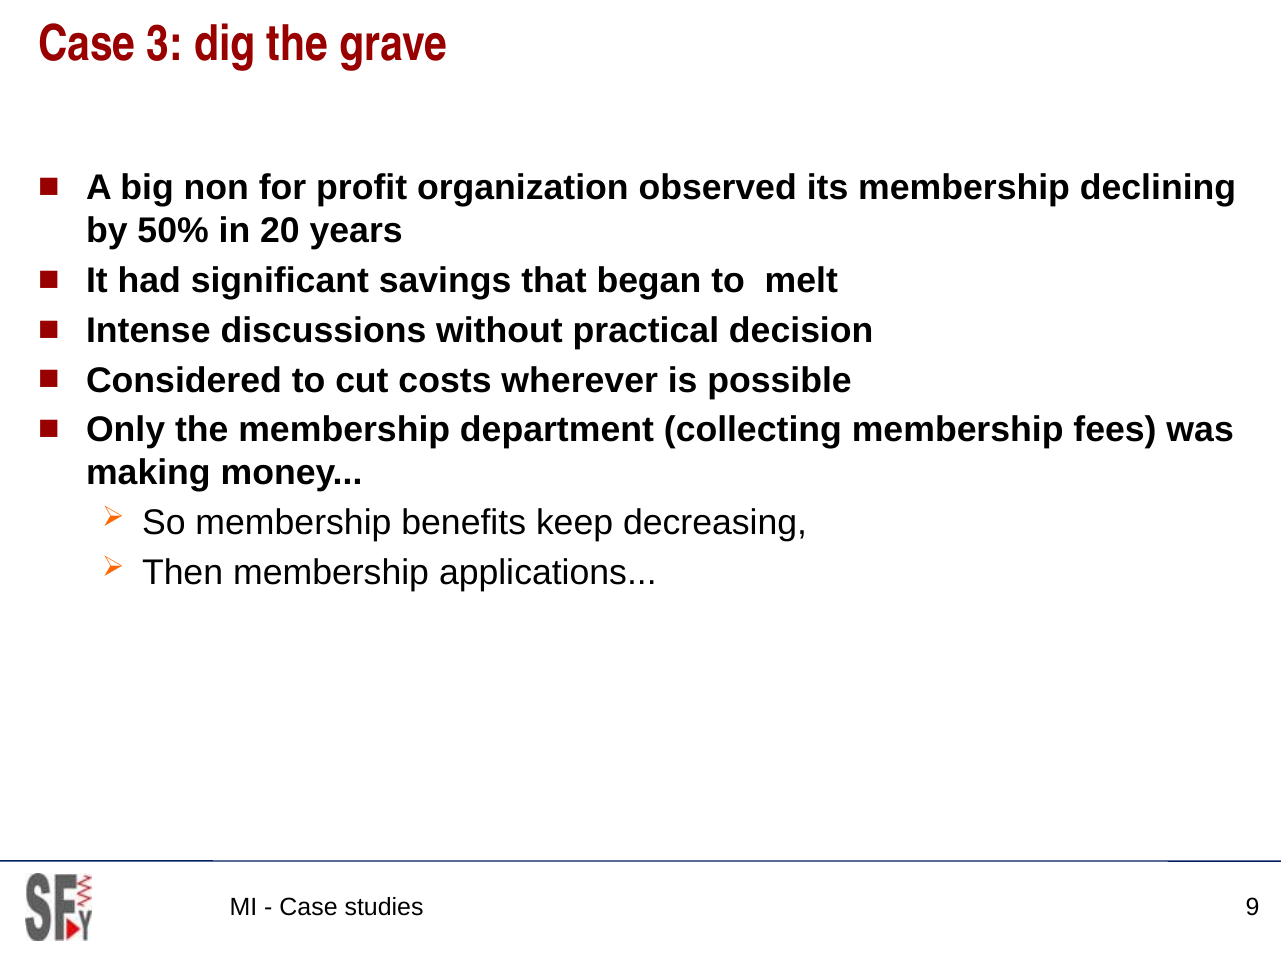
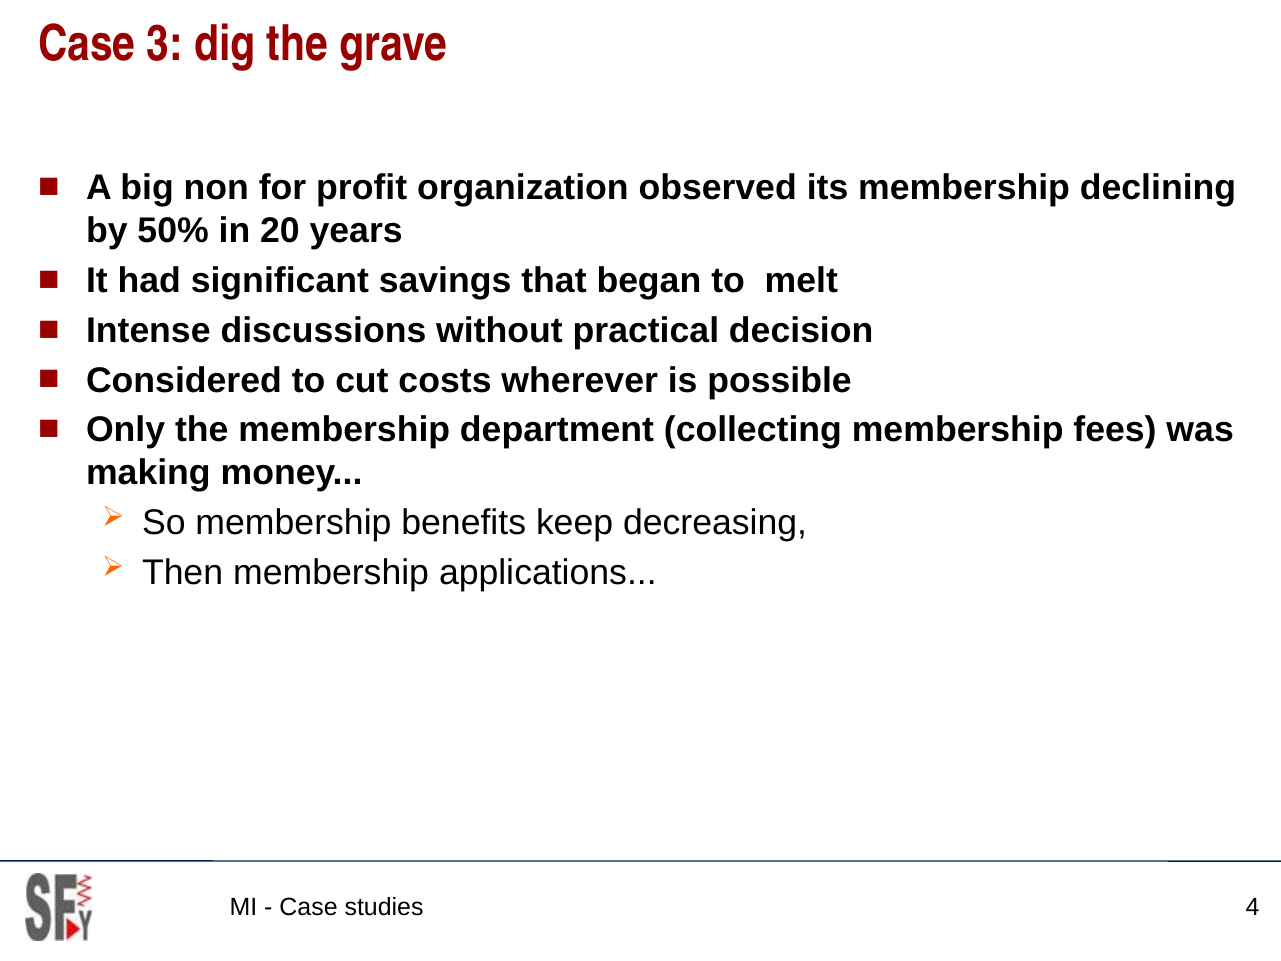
9: 9 -> 4 (1253, 907)
